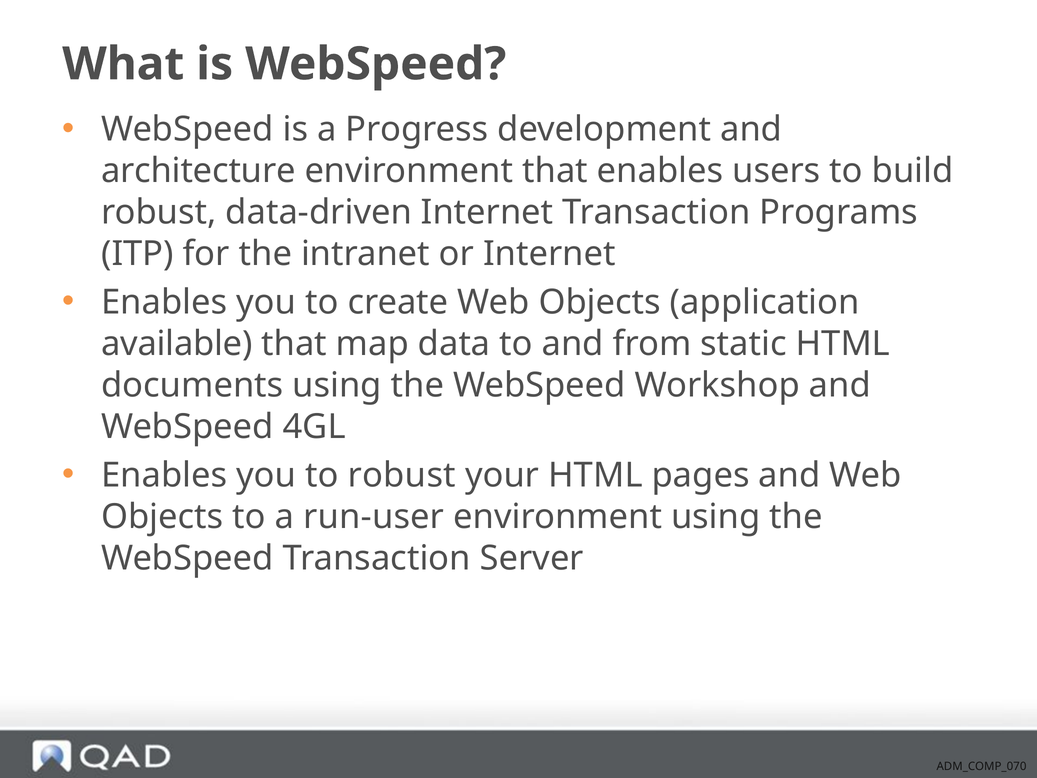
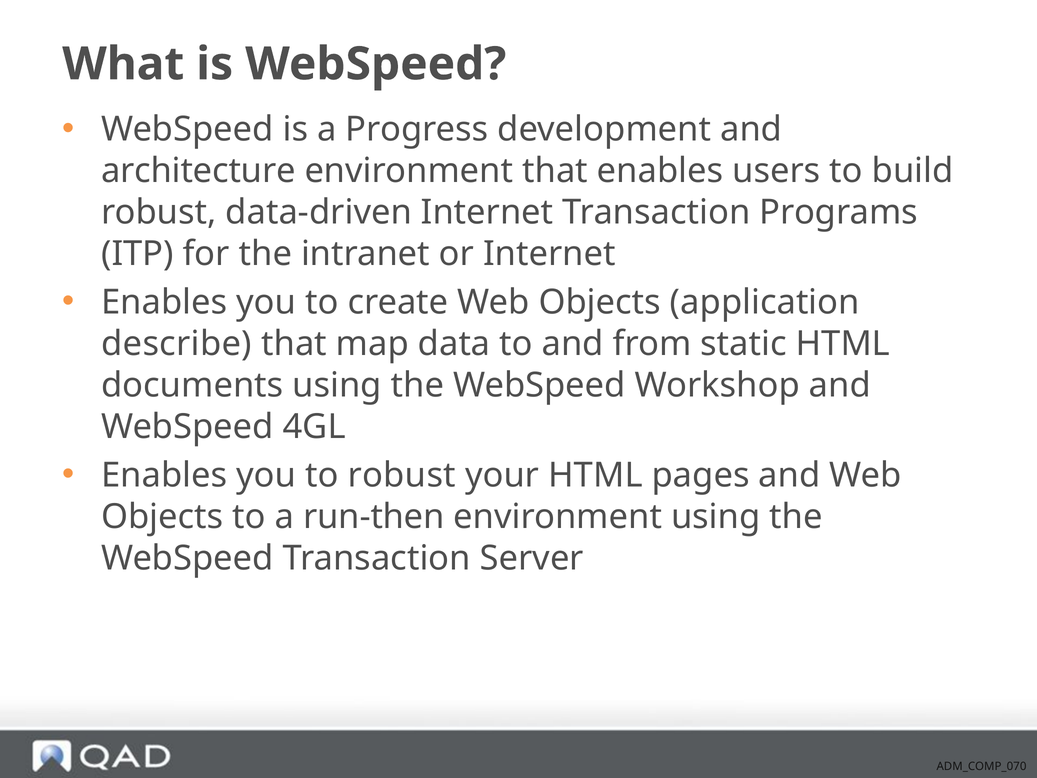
available: available -> describe (176, 344)
run-user: run-user -> run-then (374, 517)
